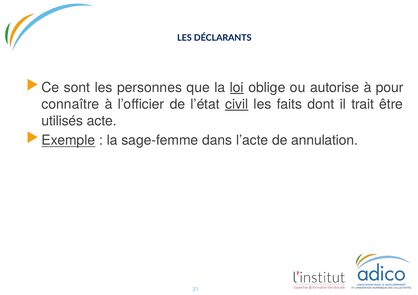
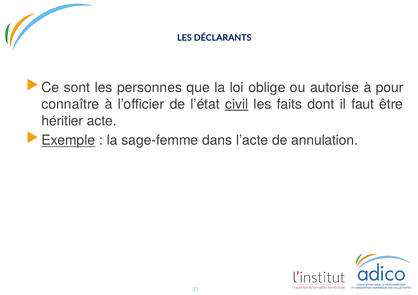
loi underline: present -> none (237, 88)
trait: trait -> faut (363, 104)
utilisés: utilisés -> héritier (62, 121)
